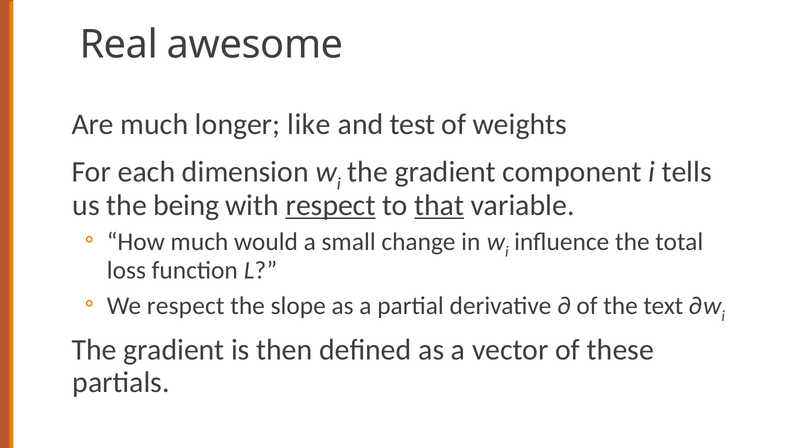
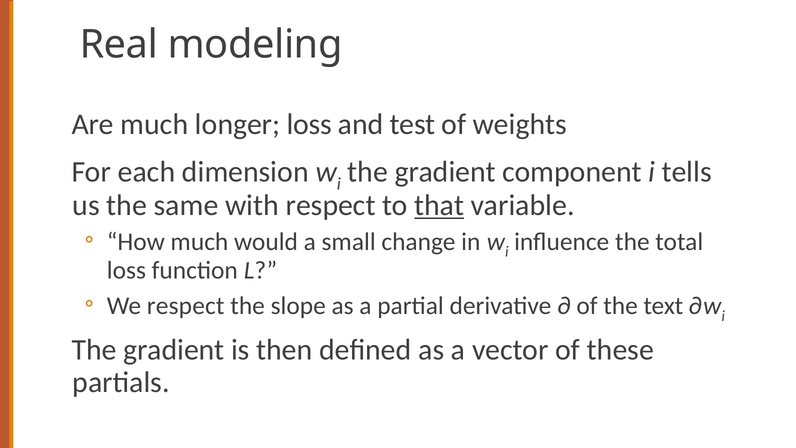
awesome: awesome -> modeling (255, 44)
longer like: like -> loss (309, 124)
being: being -> same (186, 205)
respect underline: present -> none (331, 205)
